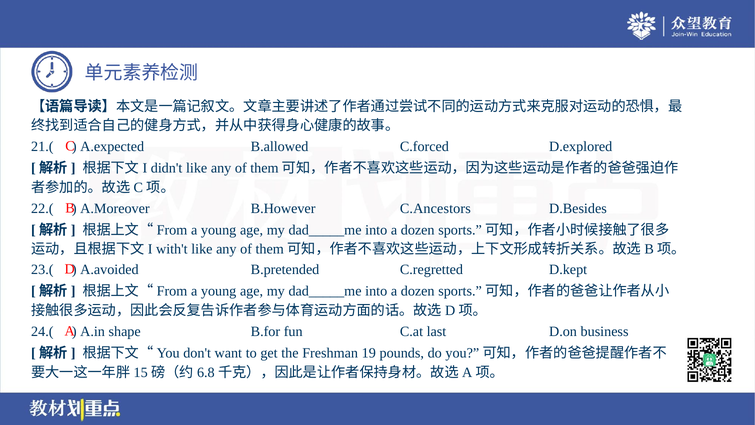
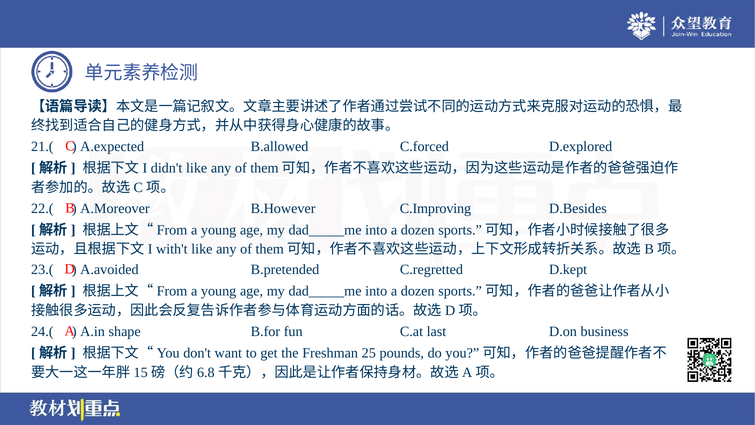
C.Ancestors: C.Ancestors -> C.Improving (435, 208)
19: 19 -> 25 (369, 353)
